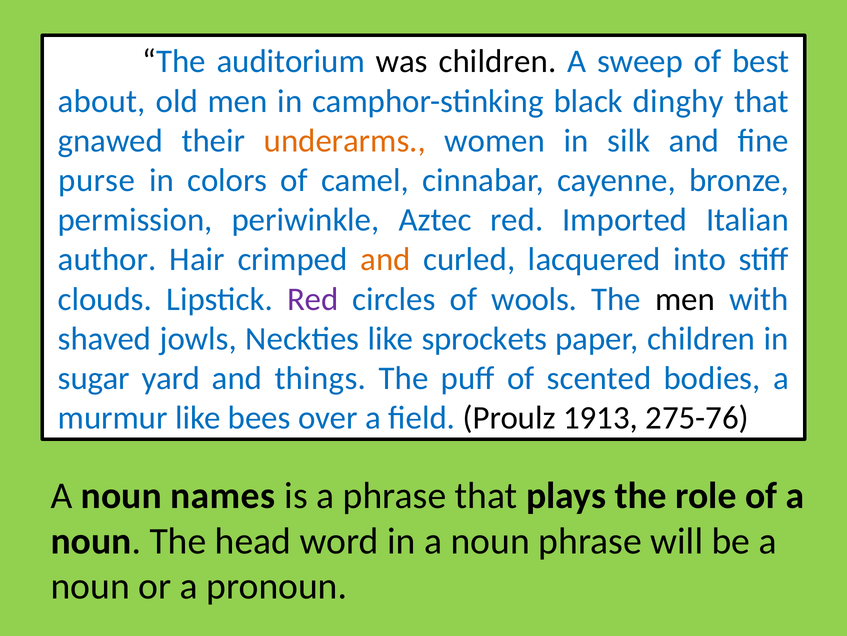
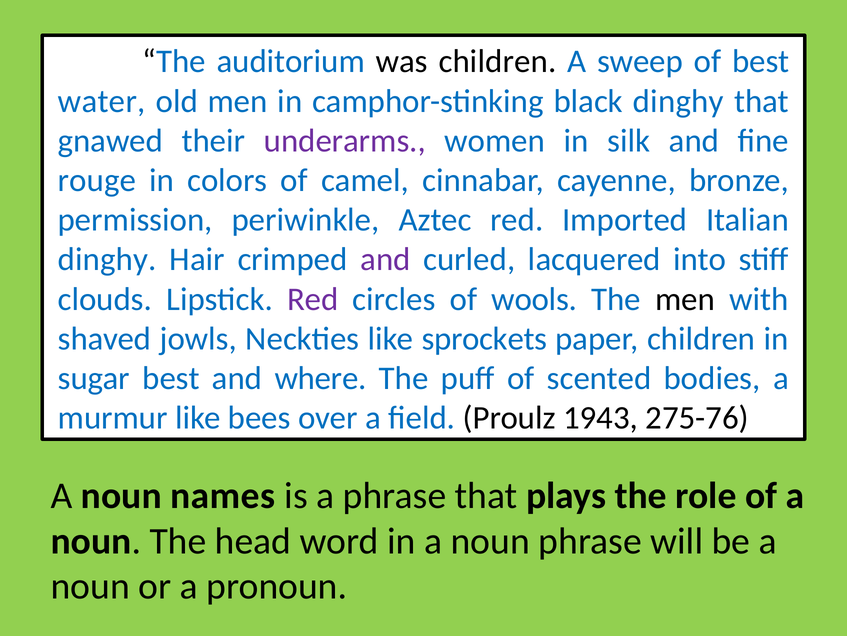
about: about -> water (102, 101)
underarms colour: orange -> purple (345, 141)
purse: purse -> rouge (97, 180)
author: author -> dinghy (107, 259)
and colour: orange -> purple (385, 259)
sugar yard: yard -> best (171, 378)
things: things -> where (321, 378)
1913: 1913 -> 1943 (601, 417)
